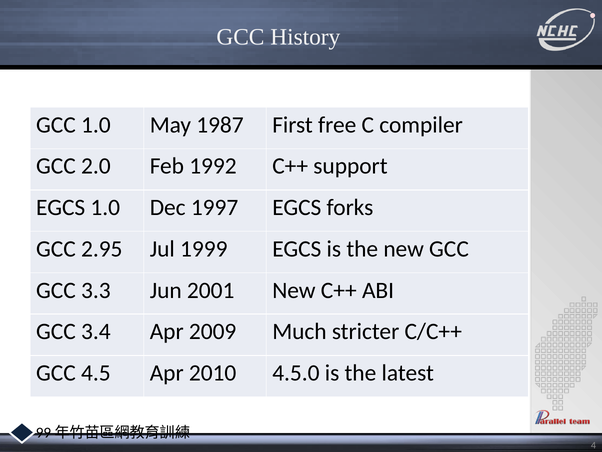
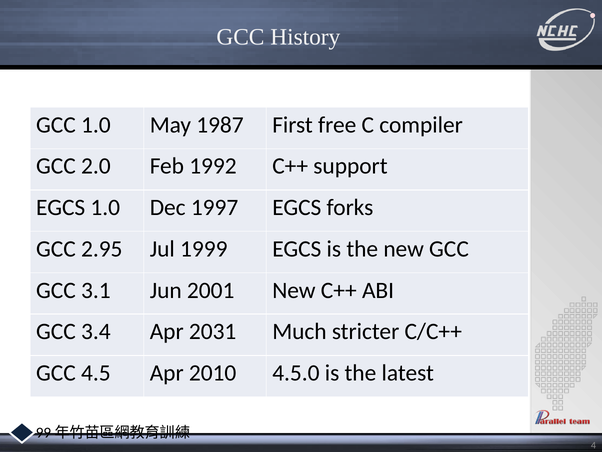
3.3: 3.3 -> 3.1 (96, 290)
2009: 2009 -> 2031 (213, 331)
